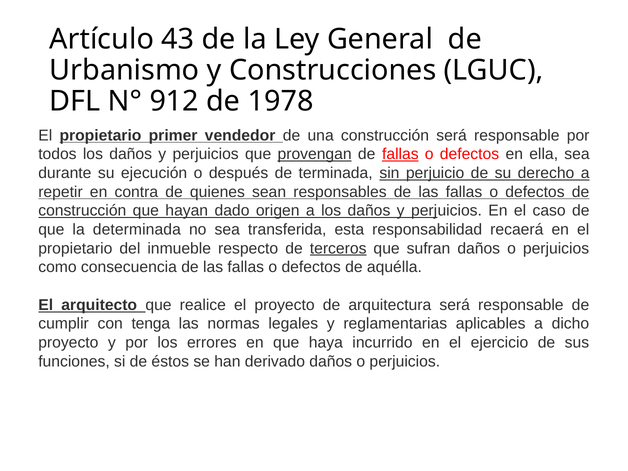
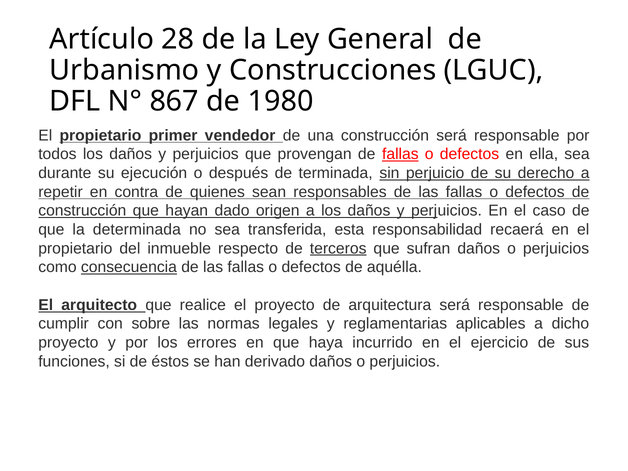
43: 43 -> 28 (178, 39)
912: 912 -> 867 (174, 101)
1978: 1978 -> 1980 (281, 101)
provengan underline: present -> none (315, 154)
consecuencia underline: none -> present (129, 267)
tenga: tenga -> sobre (151, 324)
